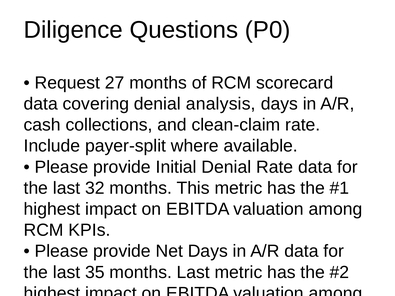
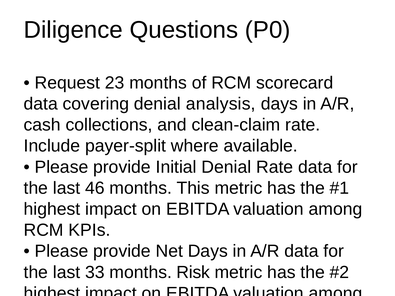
27: 27 -> 23 (115, 83)
32: 32 -> 46 (95, 188)
35: 35 -> 33 (95, 272)
months Last: Last -> Risk (193, 272)
